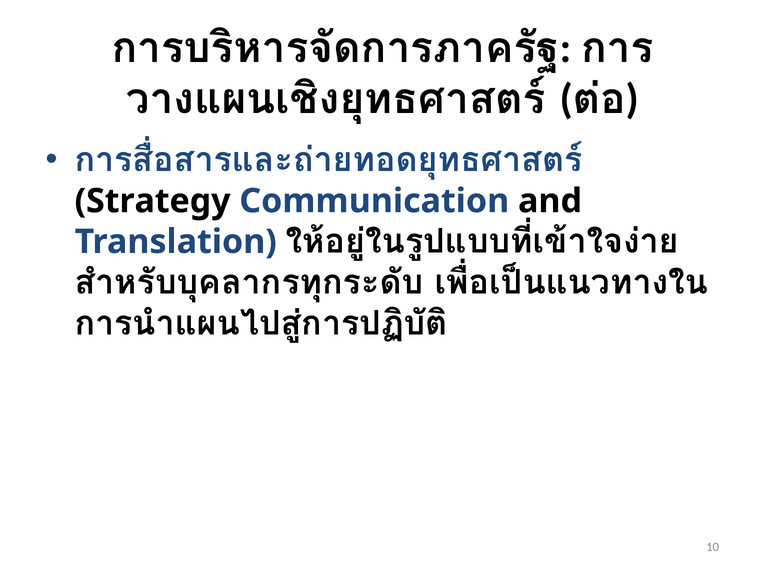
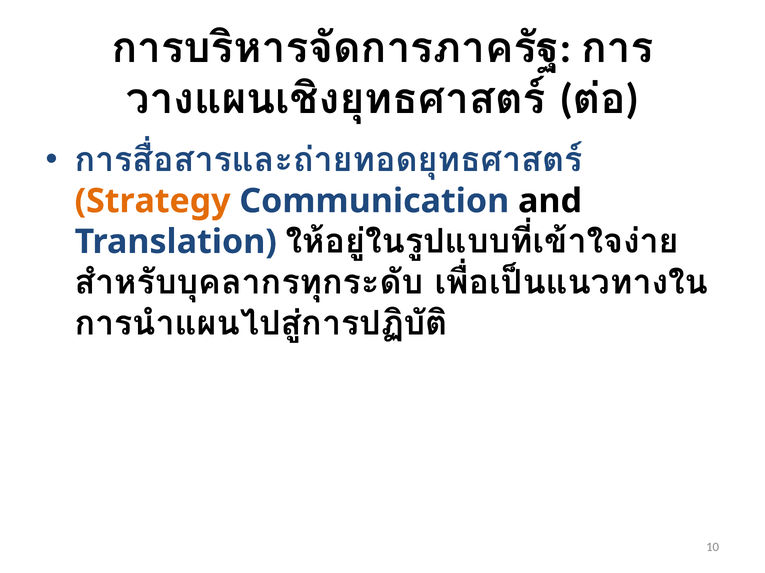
Strategy colour: black -> orange (153, 201)
